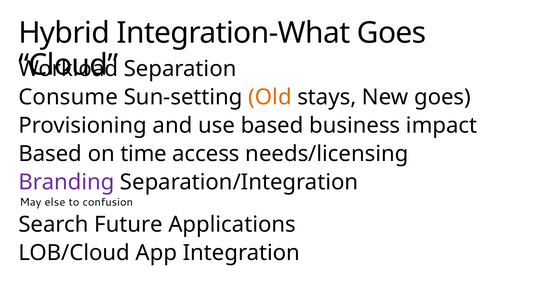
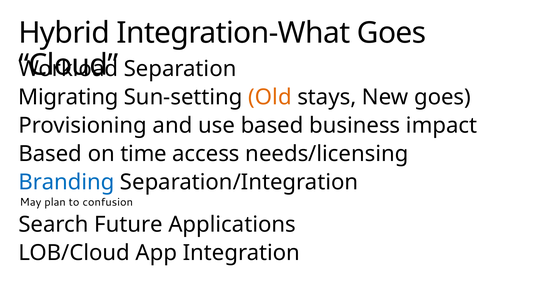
Consume: Consume -> Migrating (68, 97)
Branding colour: purple -> blue (66, 182)
else: else -> plan (55, 203)
